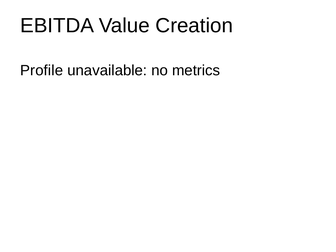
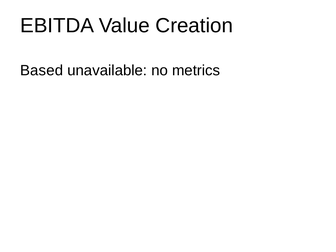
Profile: Profile -> Based (42, 70)
